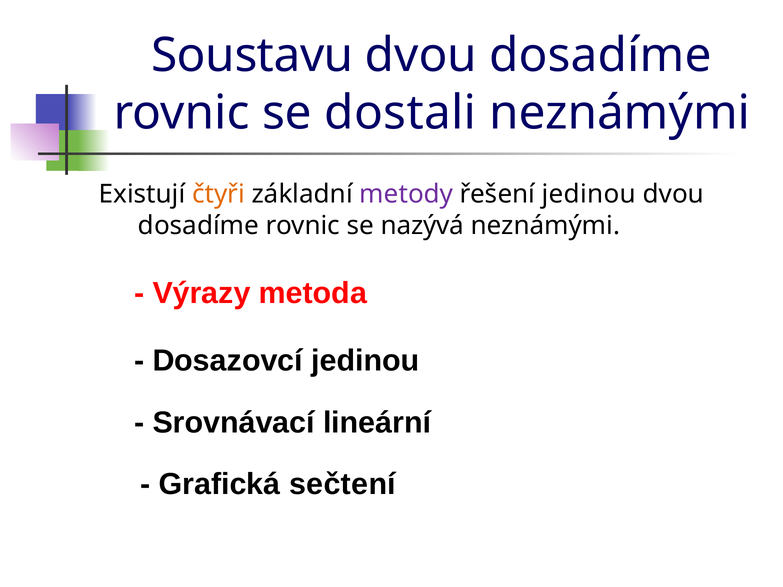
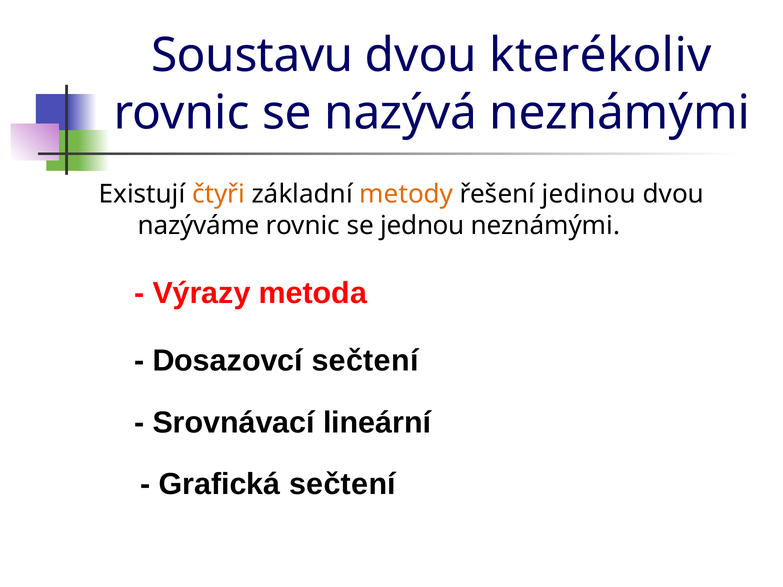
dosadíme: dosadíme -> kterékoliv (600, 56)
dostali: dostali -> nazývá (401, 113)
metody colour: purple -> orange (406, 194)
dosadíme: dosadíme -> nazýváme (199, 226)
nazývá: nazývá -> jednou (422, 226)
Dosazovcí jedinou: jedinou -> sečtení (365, 361)
